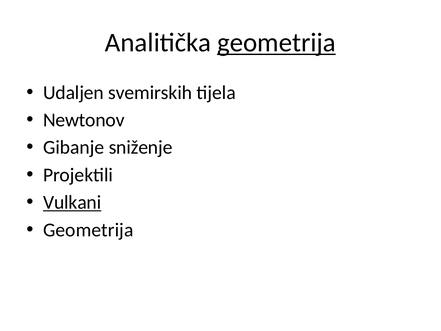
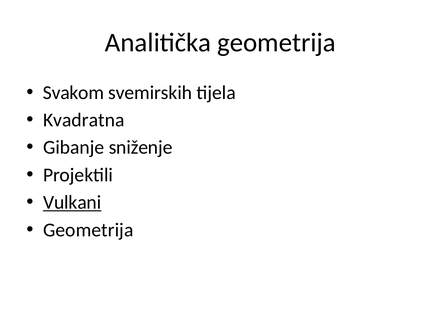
geometrija underline: present -> none (276, 43)
Udaljen: Udaljen -> Svakom (74, 93)
Newtonov: Newtonov -> Kvadratna (84, 120)
